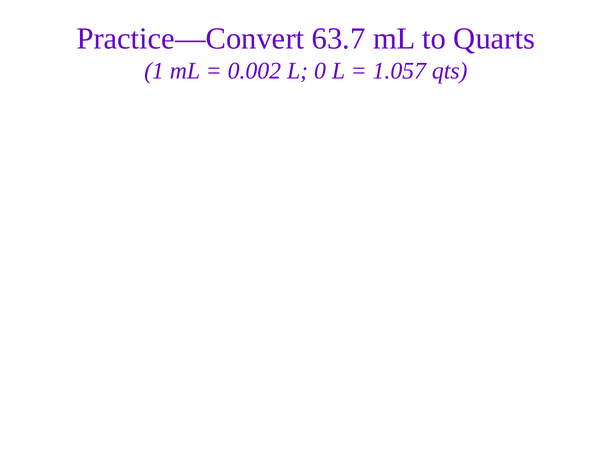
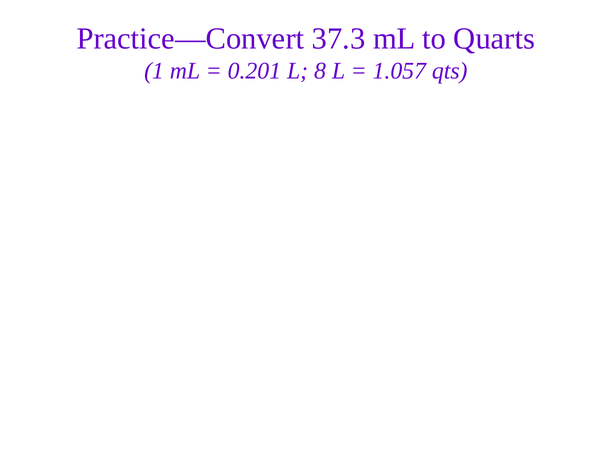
63.7: 63.7 -> 37.3 (339, 39)
0.002: 0.002 -> 0.201 (254, 71)
0: 0 -> 8 (320, 71)
